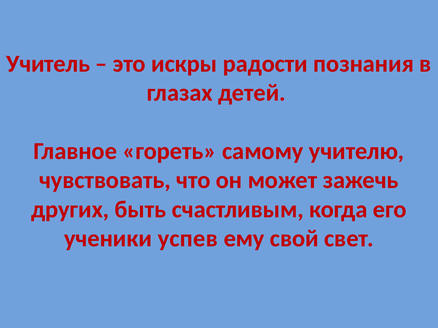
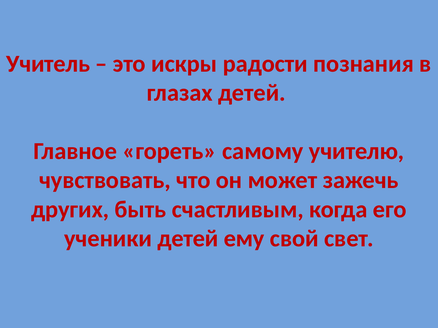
ученики успев: успев -> детей (188, 239)
